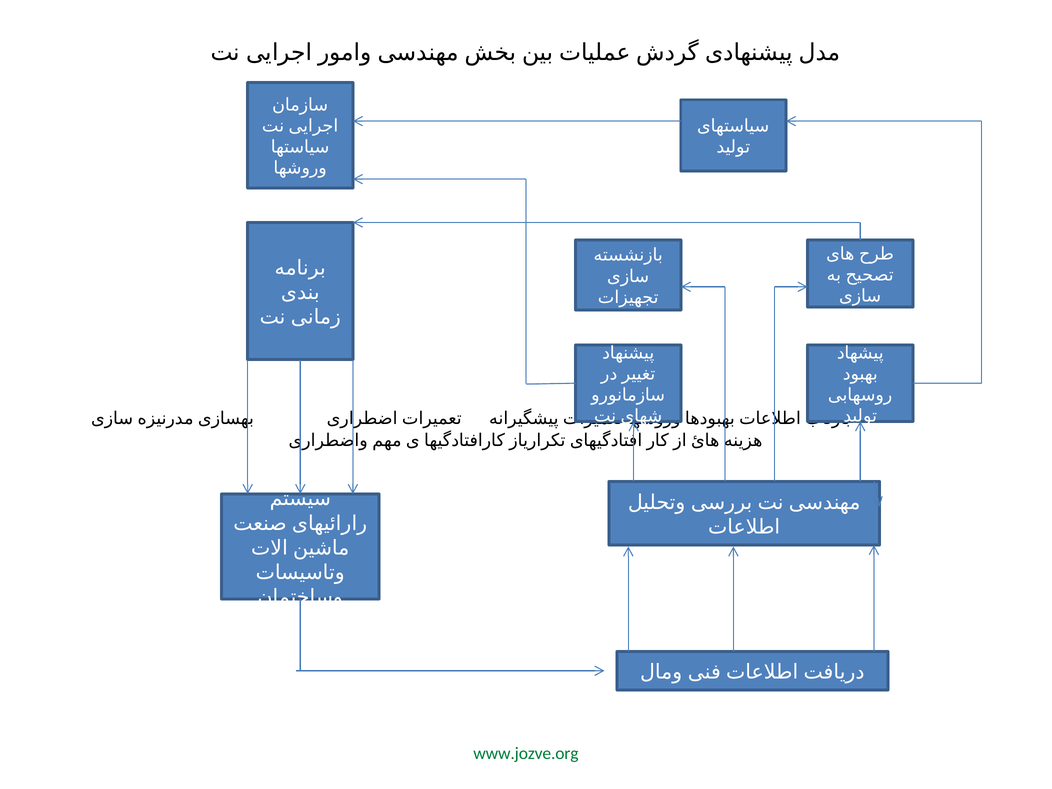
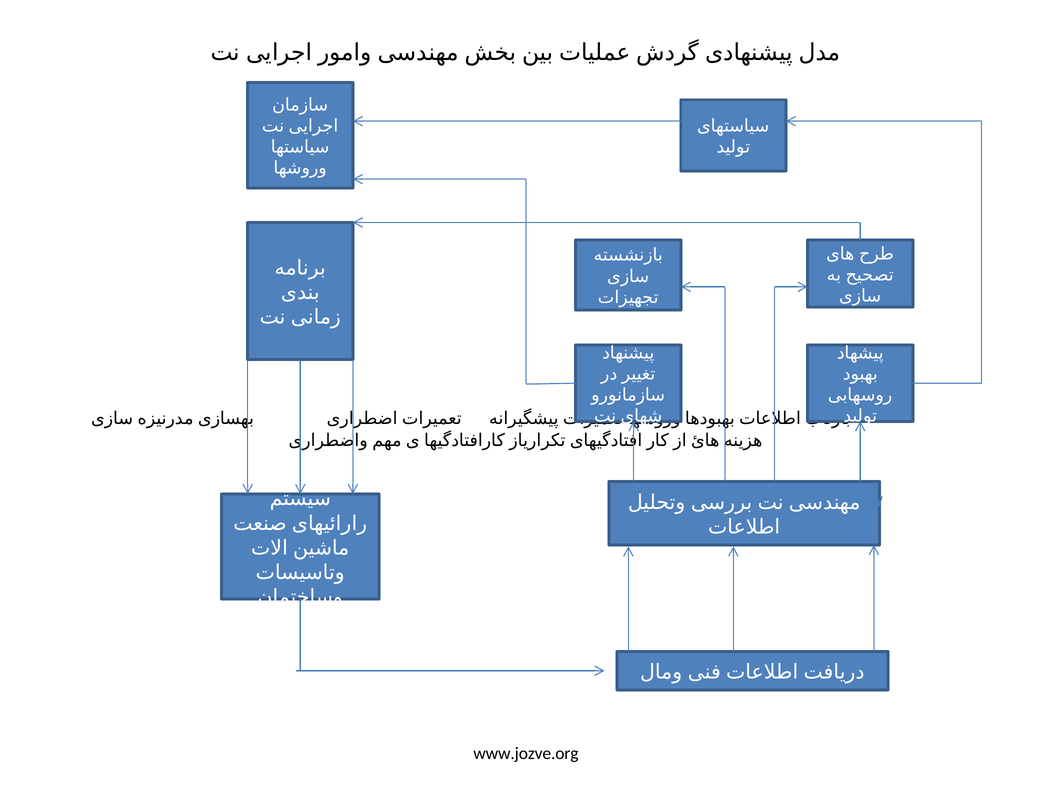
www.jozve.org colour: green -> black (526, 753)
